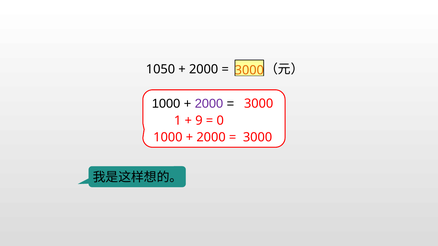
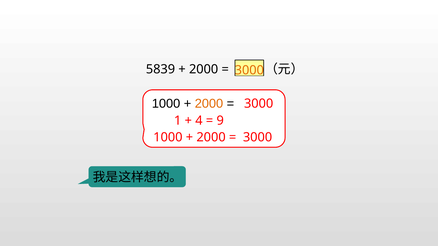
1050: 1050 -> 5839 (160, 69)
2000 colour: purple -> orange (209, 104)
9: 9 -> 4 (199, 121)
0: 0 -> 9 (220, 121)
